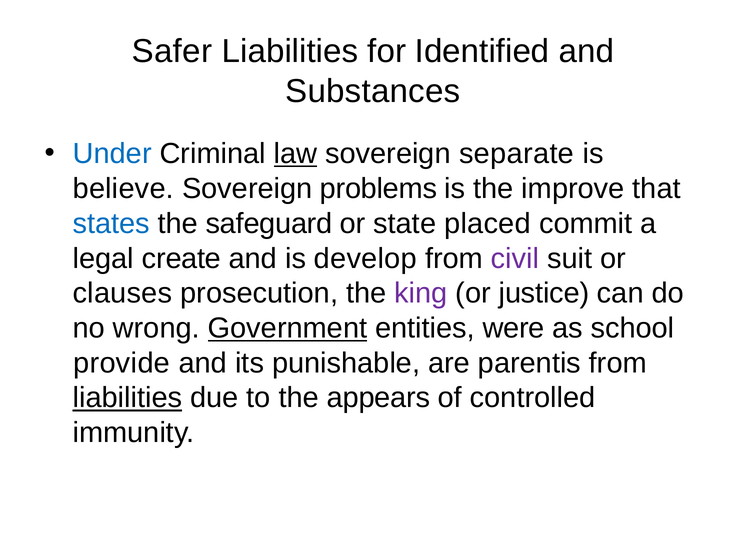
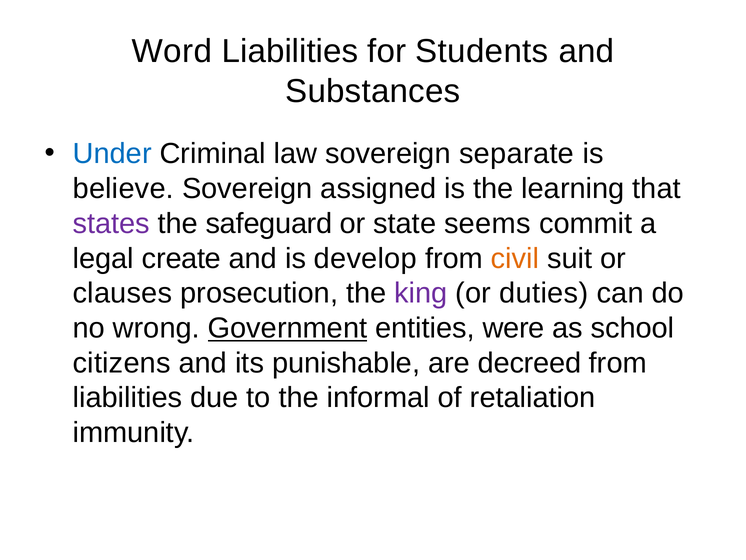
Safer: Safer -> Word (172, 51)
Identified: Identified -> Students (482, 51)
law underline: present -> none (296, 154)
problems: problems -> assigned (378, 189)
improve: improve -> learning (573, 189)
states colour: blue -> purple (111, 223)
placed: placed -> seems (487, 223)
civil colour: purple -> orange (515, 258)
justice: justice -> duties (544, 293)
provide: provide -> citizens (122, 363)
parentis: parentis -> decreed (530, 363)
liabilities underline: present -> none (127, 398)
appears: appears -> informal (378, 398)
controlled: controlled -> retaliation (533, 398)
